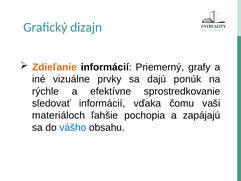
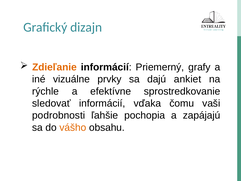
ponúk: ponúk -> ankiet (188, 79)
materiáloch: materiáloch -> podrobnosti (59, 115)
vášho colour: blue -> orange (73, 127)
